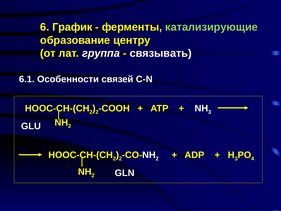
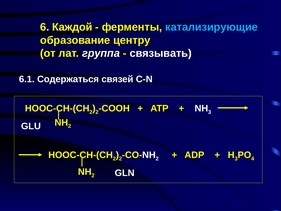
График: График -> Каждой (72, 27)
катализирующие colour: light green -> light blue (211, 27)
Особенности: Особенности -> Содержаться (68, 79)
